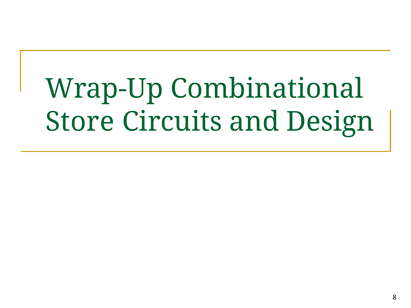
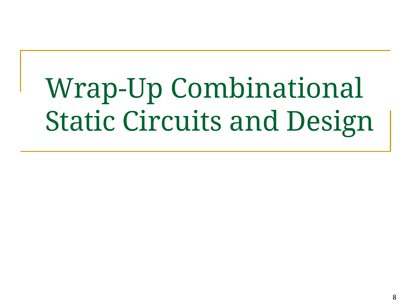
Store: Store -> Static (80, 122)
